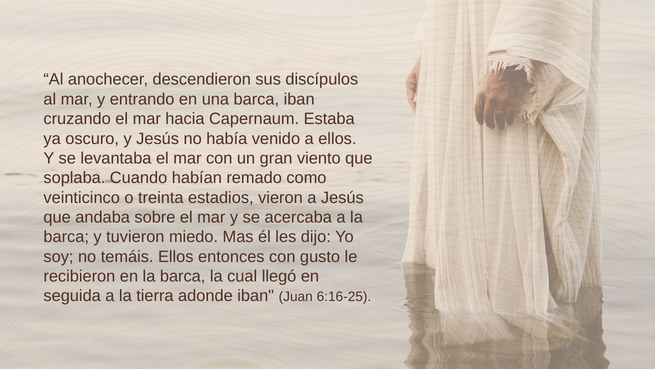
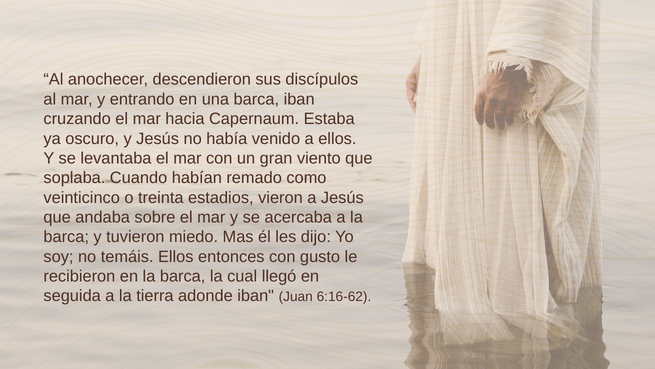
6:16-25: 6:16-25 -> 6:16-62 (344, 296)
